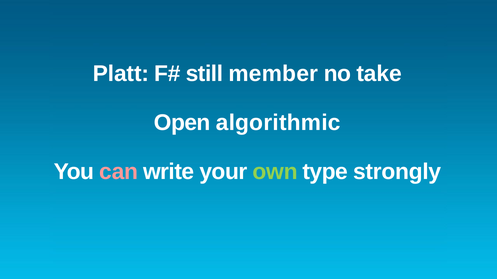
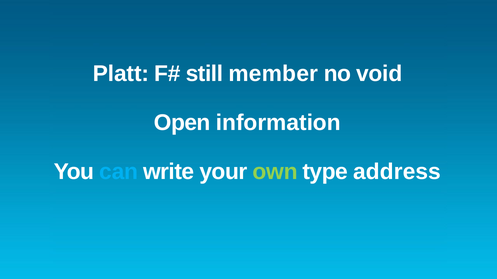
take: take -> void (379, 74)
algorithmic: algorithmic -> information (278, 123)
can colour: pink -> light blue (119, 172)
strongly: strongly -> address (397, 172)
